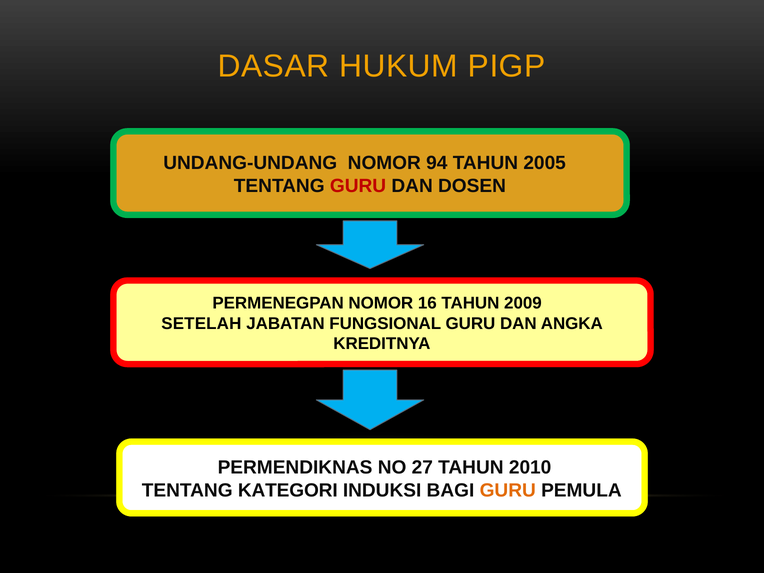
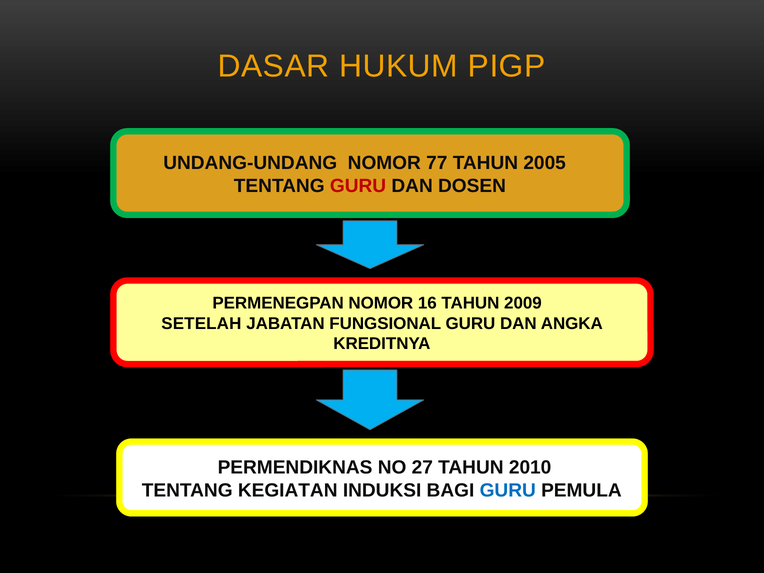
94: 94 -> 77 (437, 163)
KATEGORI: KATEGORI -> KEGIATAN (288, 490)
GURU colour: orange -> blue (508, 490)
